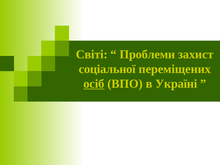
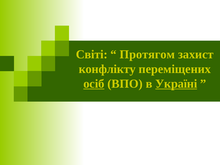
Проблеми: Проблеми -> Протягом (147, 54)
соціальної: соціальної -> конфлікту (107, 69)
Україні underline: none -> present (176, 84)
